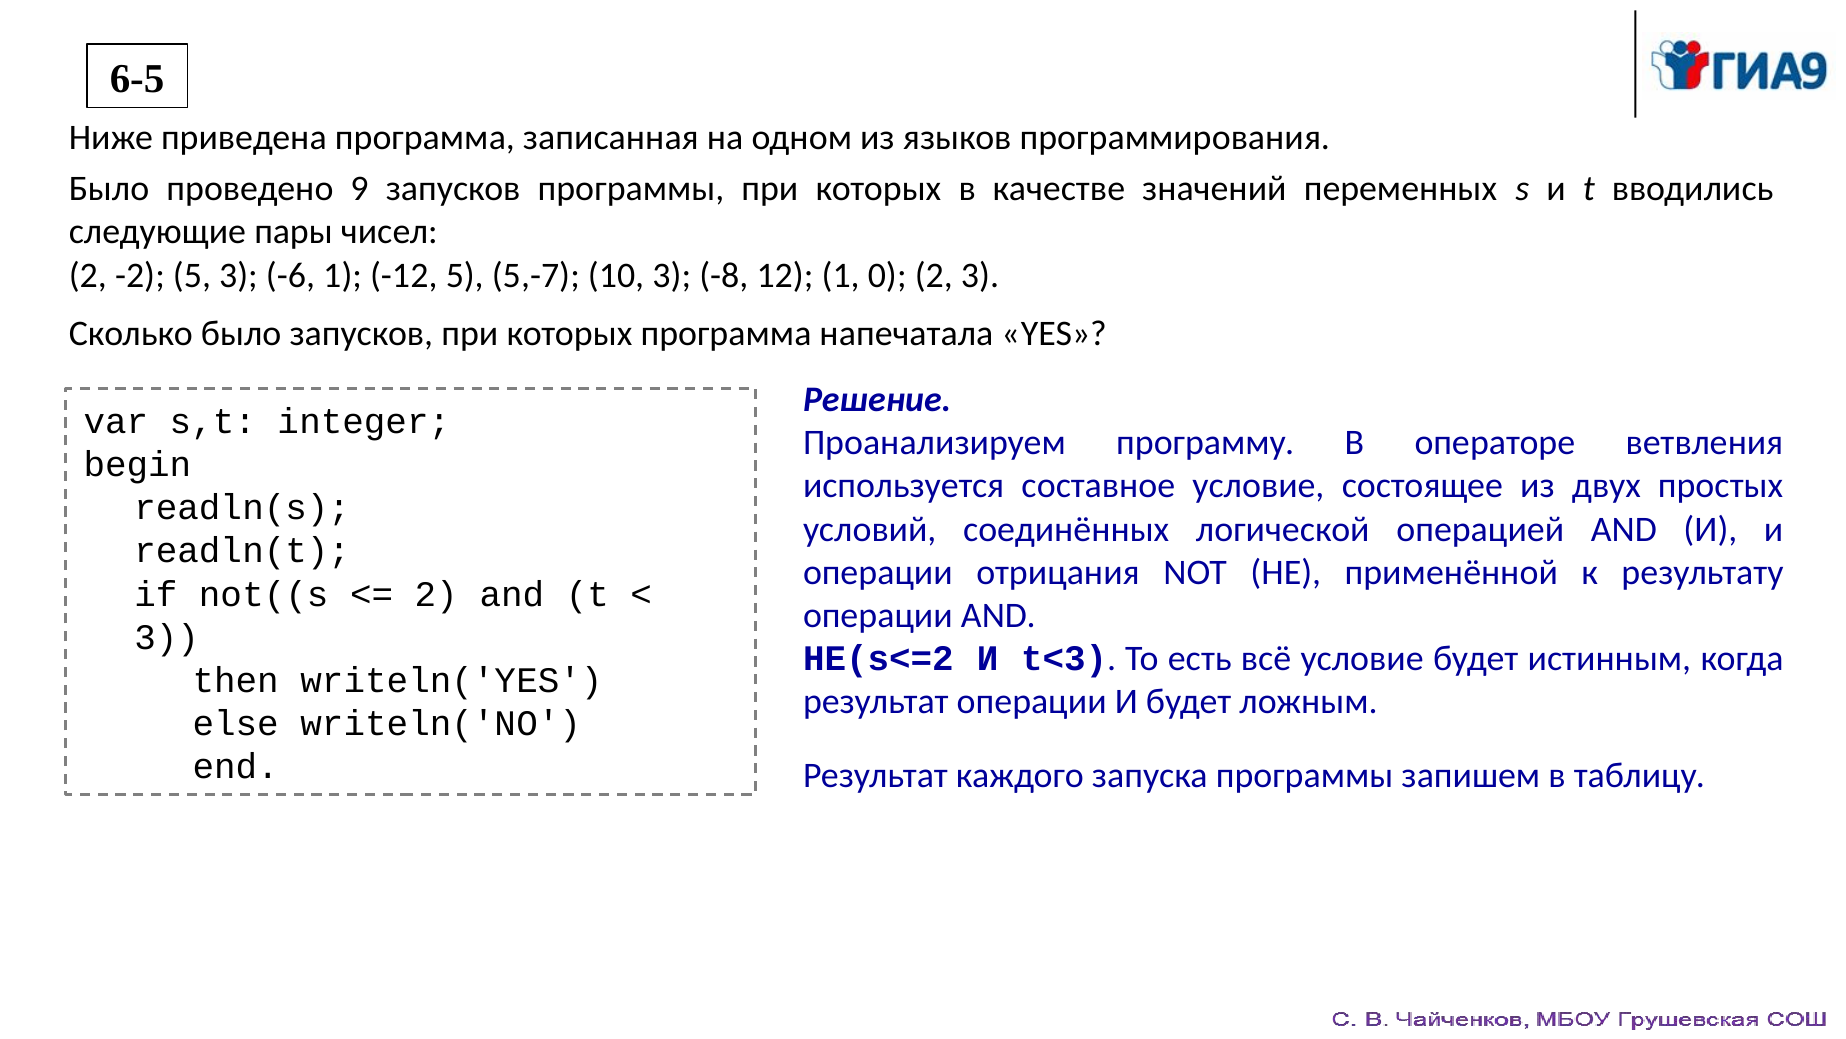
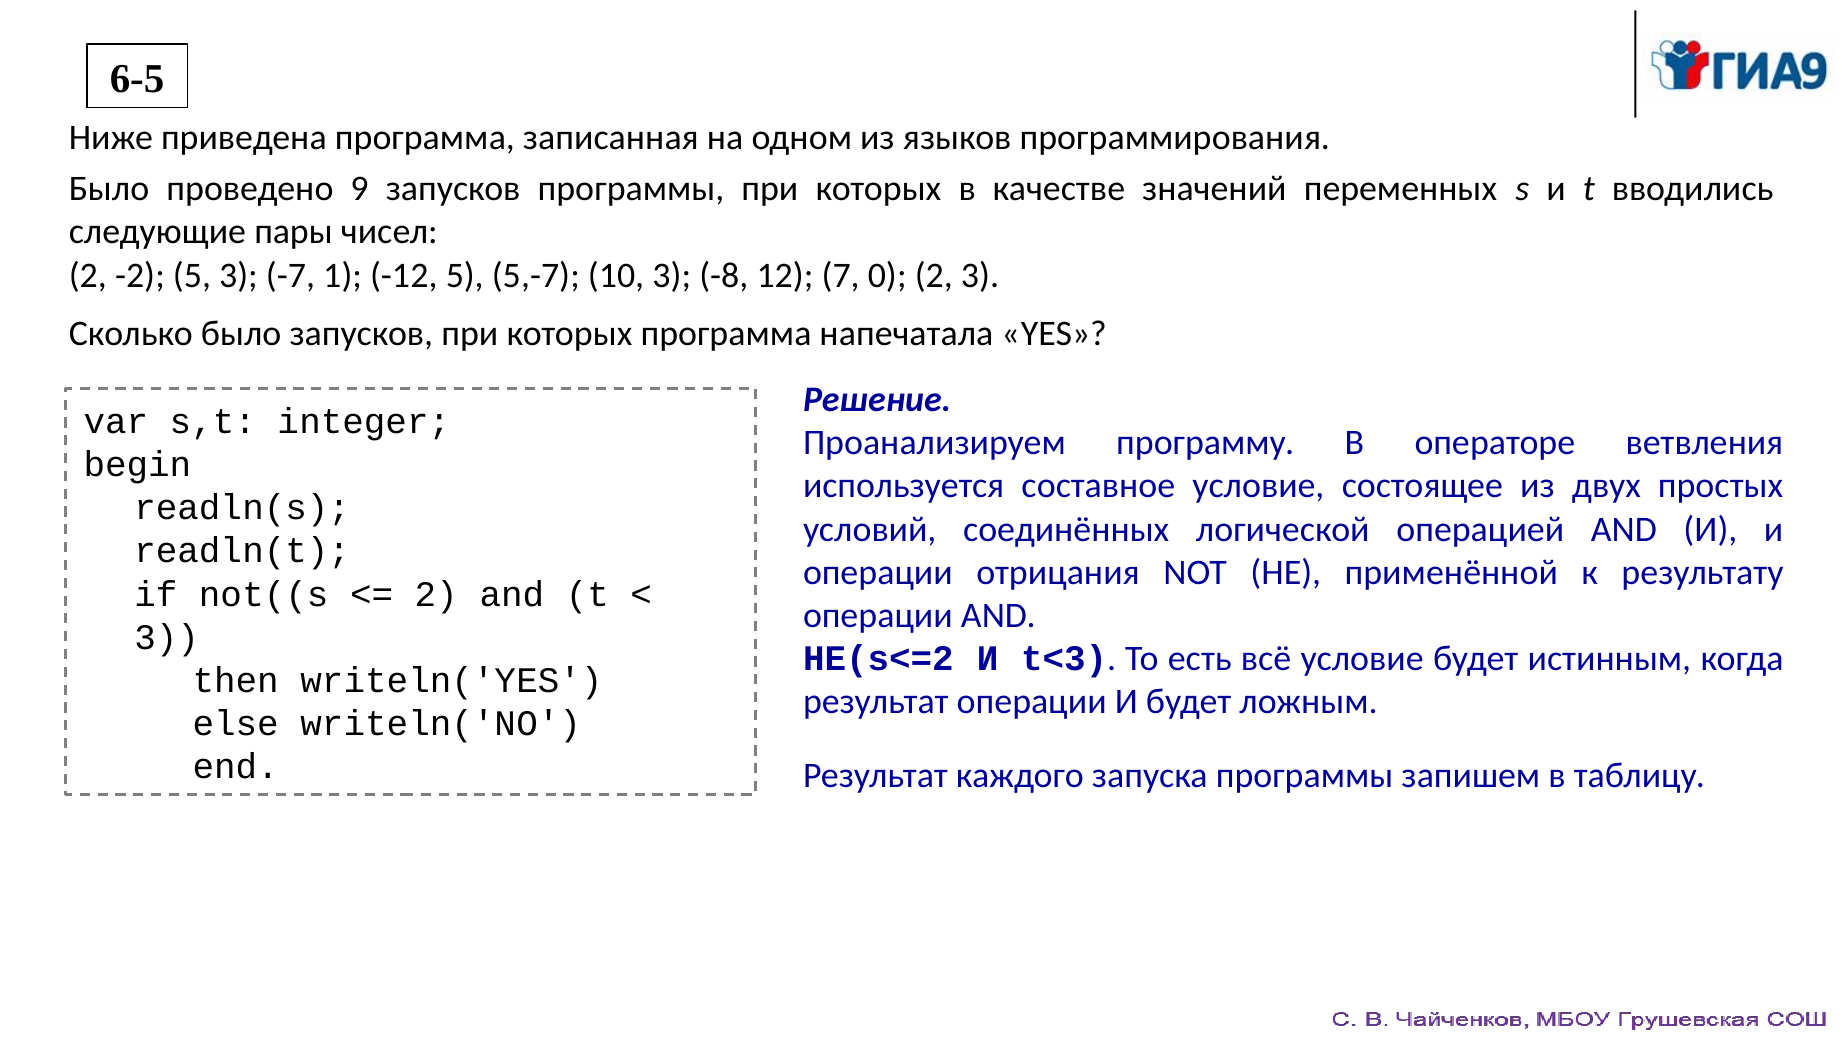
-6: -6 -> -7 (291, 275)
12 1: 1 -> 7 (841, 275)
